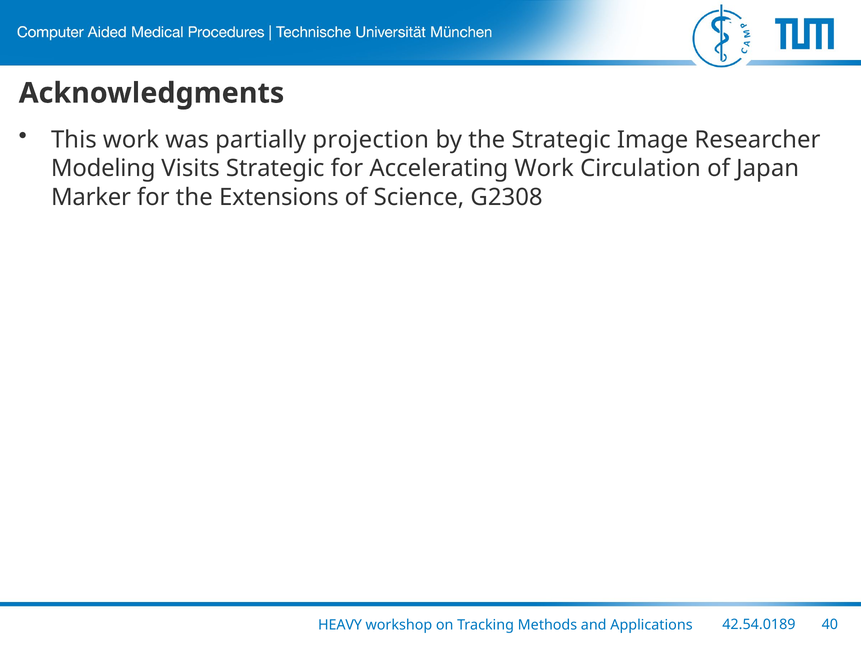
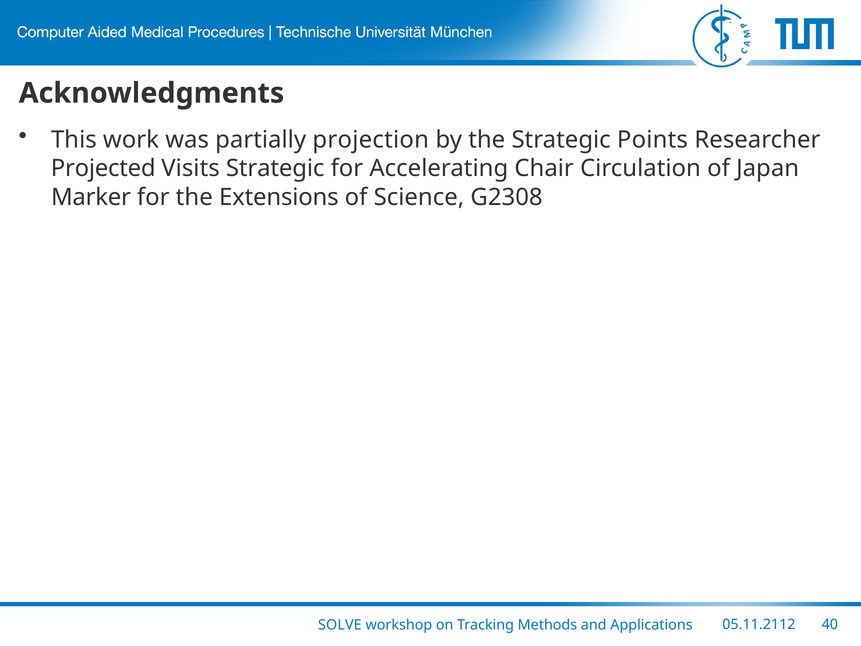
Image: Image -> Points (652, 140)
Modeling: Modeling -> Projected (103, 169)
Accelerating Work: Work -> Chair (544, 169)
HEAVY: HEAVY -> SOLVE (340, 625)
42.54.0189: 42.54.0189 -> 05.11.2112 (759, 624)
